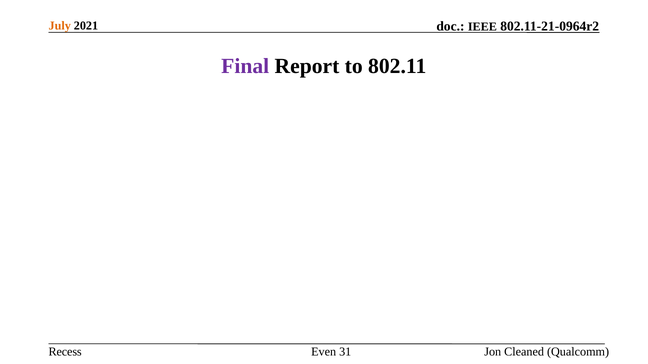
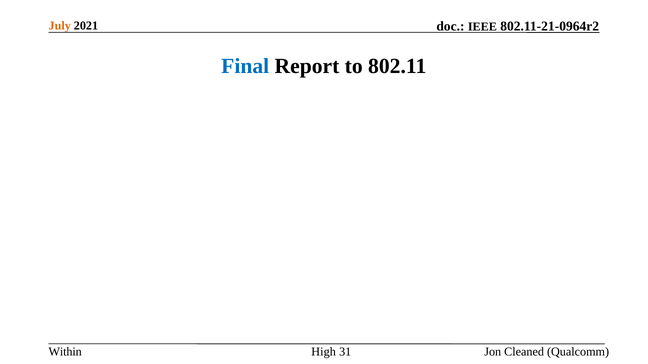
Final colour: purple -> blue (245, 66)
Recess: Recess -> Within (65, 352)
Even: Even -> High (324, 352)
